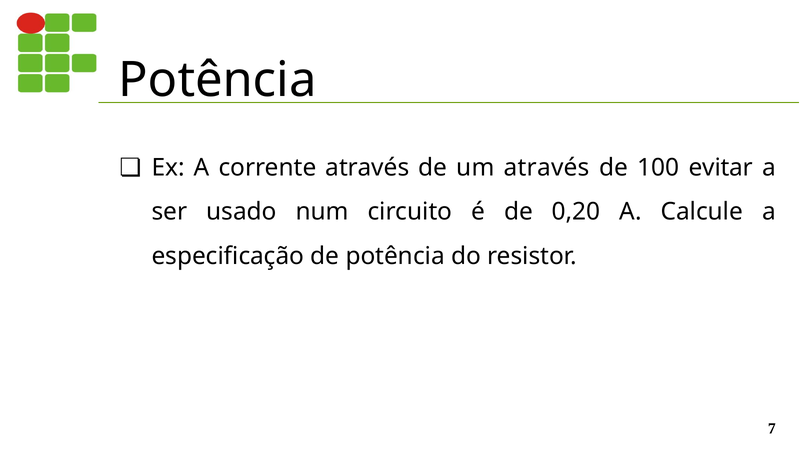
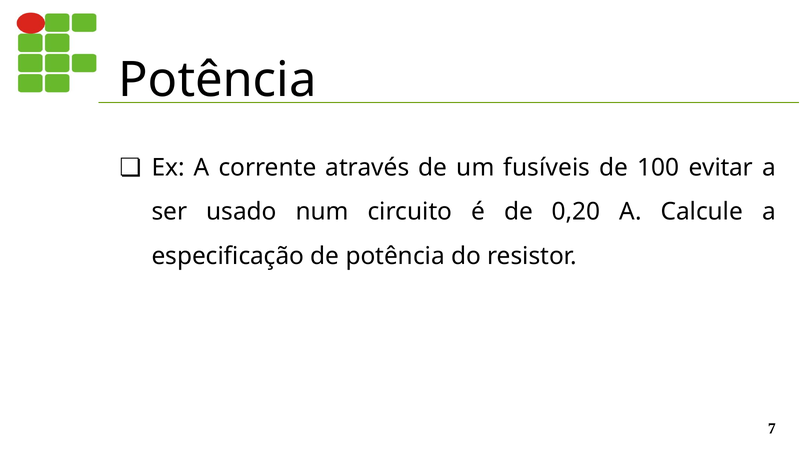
um através: através -> fusíveis (547, 168)
